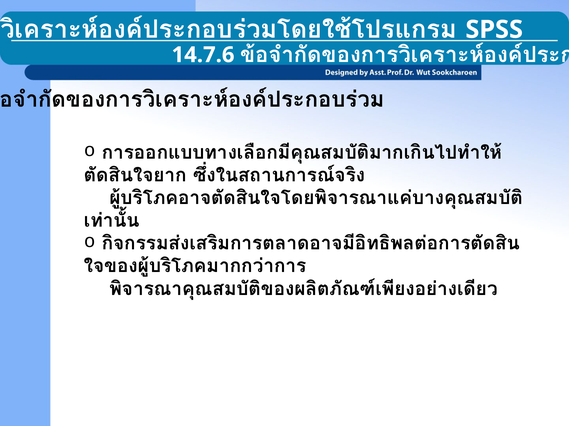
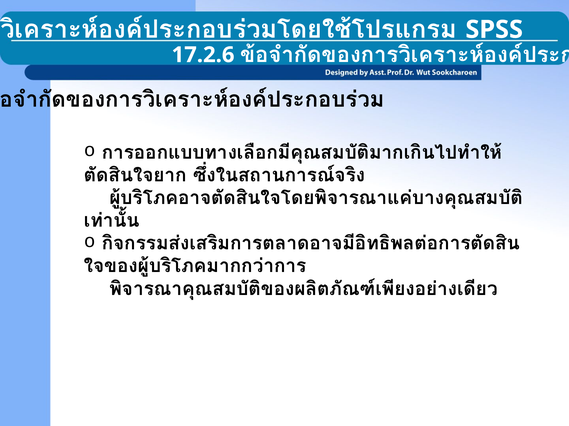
14.7.6: 14.7.6 -> 17.2.6 (203, 55)
